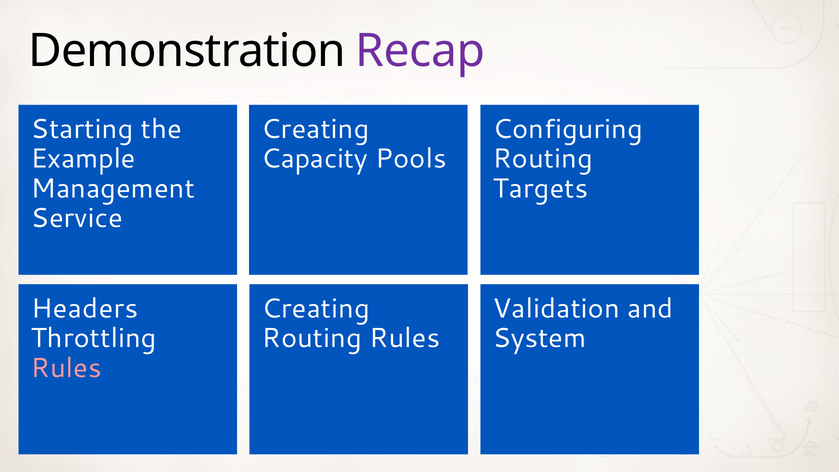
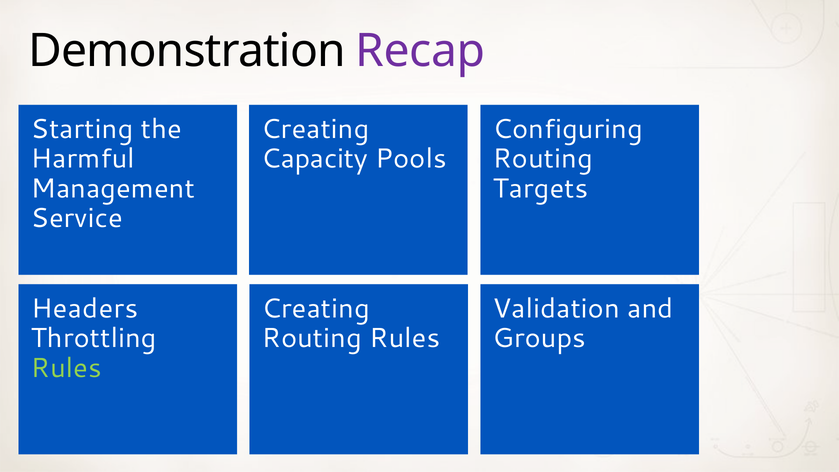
Example: Example -> Harmful (83, 159)
System: System -> Groups (539, 338)
Rules colour: pink -> light green (66, 368)
